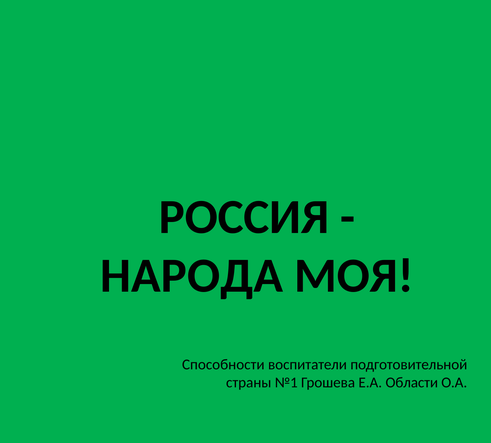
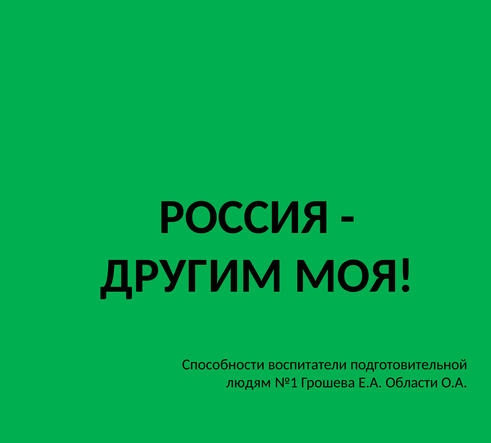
НАРОДА: НАРОДА -> ДРУГИМ (192, 276)
страны: страны -> людям (249, 383)
